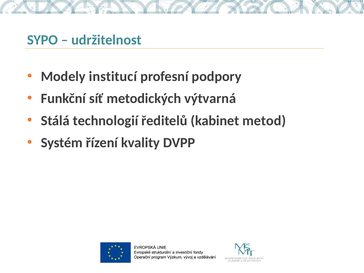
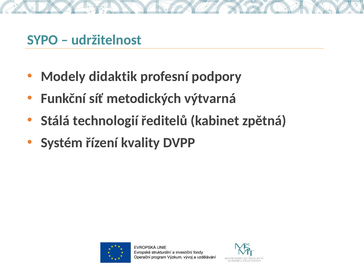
institucí: institucí -> didaktik (113, 76)
metod: metod -> zpětná (264, 121)
